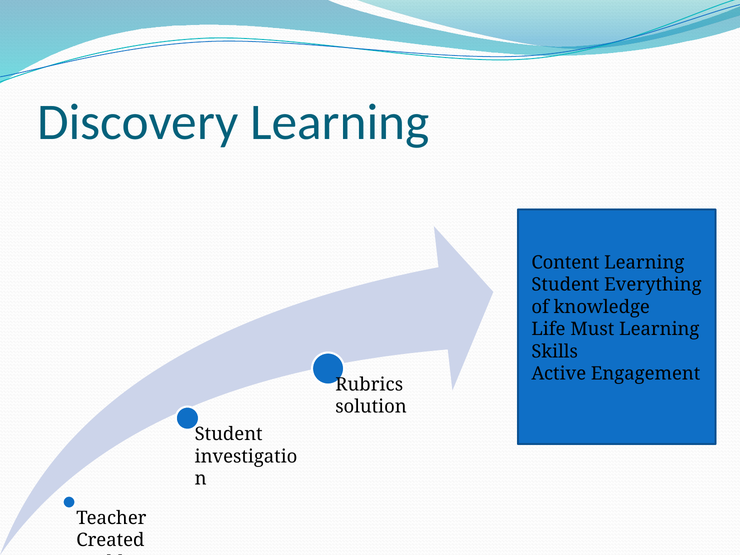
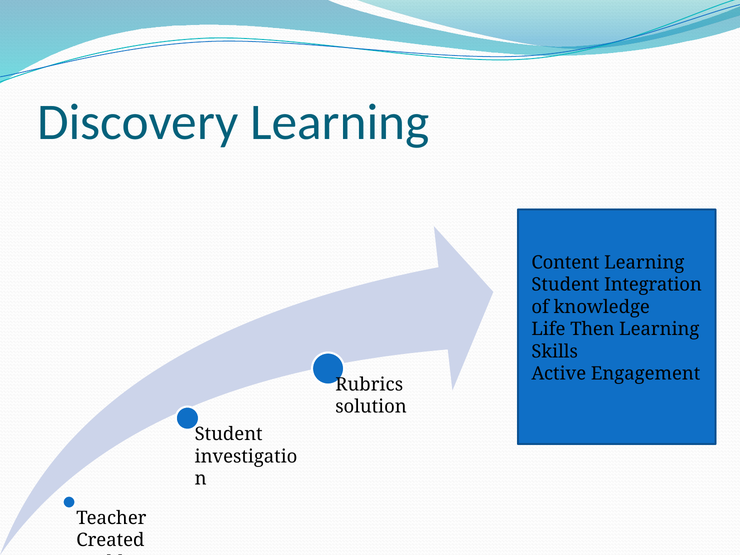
Everything: Everything -> Integration (653, 285)
Must: Must -> Then (592, 329)
